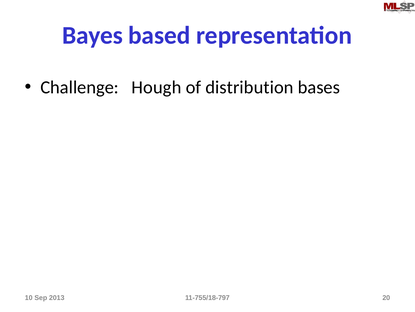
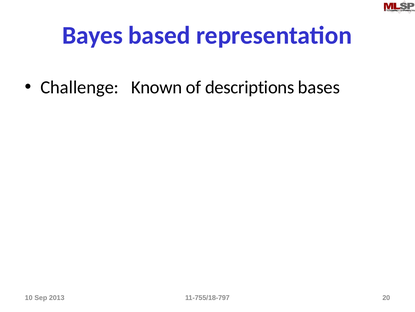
Hough: Hough -> Known (157, 87)
distribution: distribution -> descriptions (250, 87)
